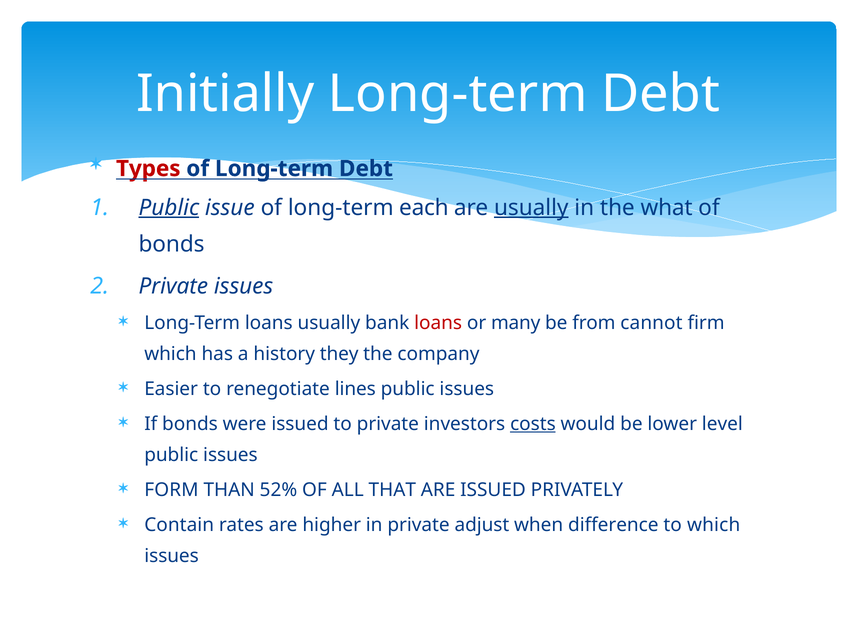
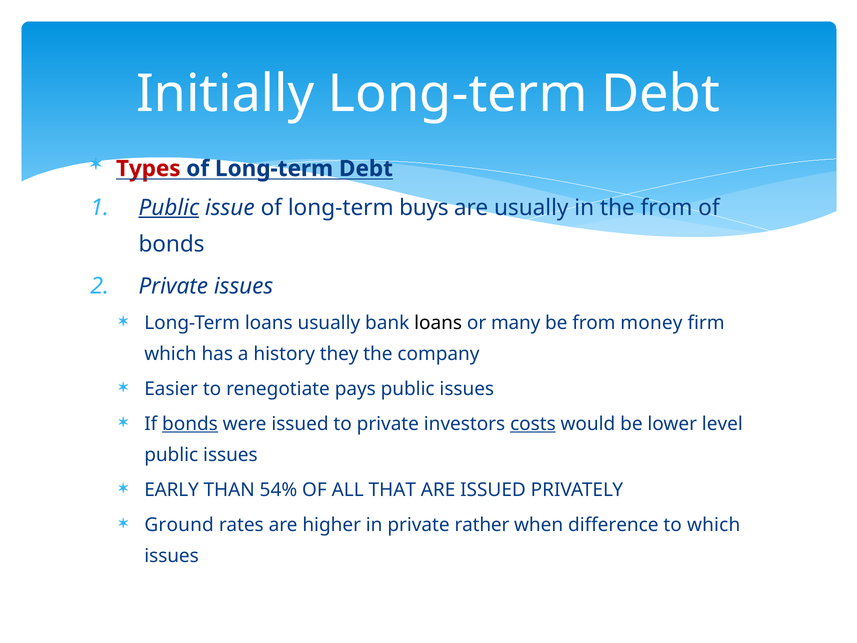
each: each -> buys (424, 208)
usually underline: present -> none (531, 208)
the what: what -> from (667, 208)
loans colour: red -> black (438, 323)
cannot: cannot -> money (651, 323)
lines: lines -> pays (355, 389)
bonds underline: none -> present (190, 424)
FORM: FORM -> EARLY (172, 490)
52%: 52% -> 54% (278, 490)
Contain: Contain -> Ground (179, 525)
adjust: adjust -> rather (482, 525)
